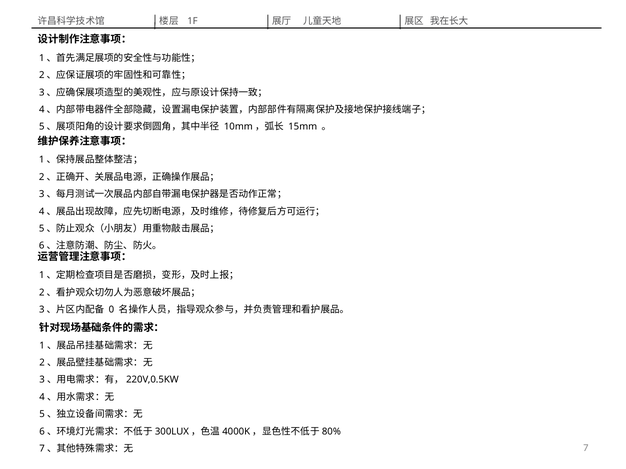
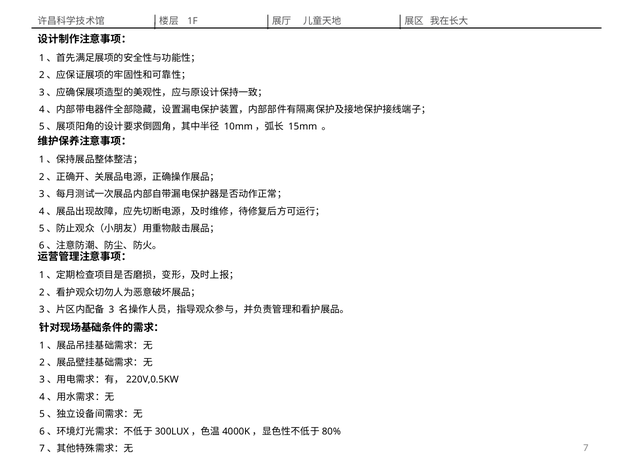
0: 0 -> 3 (111, 310)
